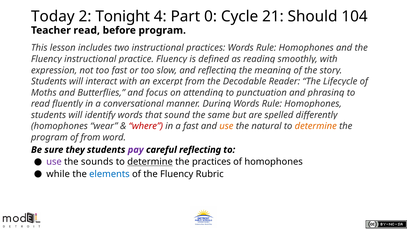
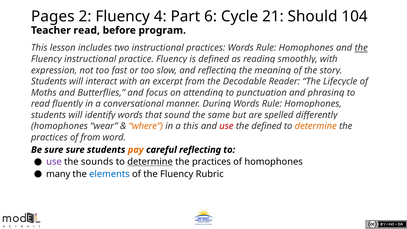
Today: Today -> Pages (53, 17)
2 Tonight: Tonight -> Fluency (123, 17)
0: 0 -> 6 (211, 17)
the underline: none -> present (361, 48)
where colour: red -> orange (146, 126)
a fast: fast -> this (191, 126)
use colour: orange -> red (226, 126)
the natural: natural -> defined (267, 126)
program: program -> practices (49, 137)
sure they: they -> sure (75, 150)
pay colour: purple -> orange (136, 150)
while: while -> many (58, 174)
